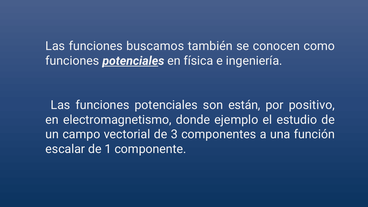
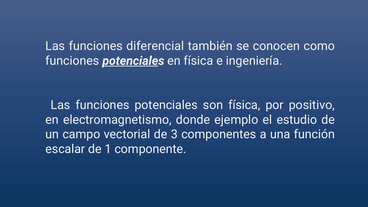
buscamos: buscamos -> diferencial (155, 46)
son están: están -> física (244, 105)
